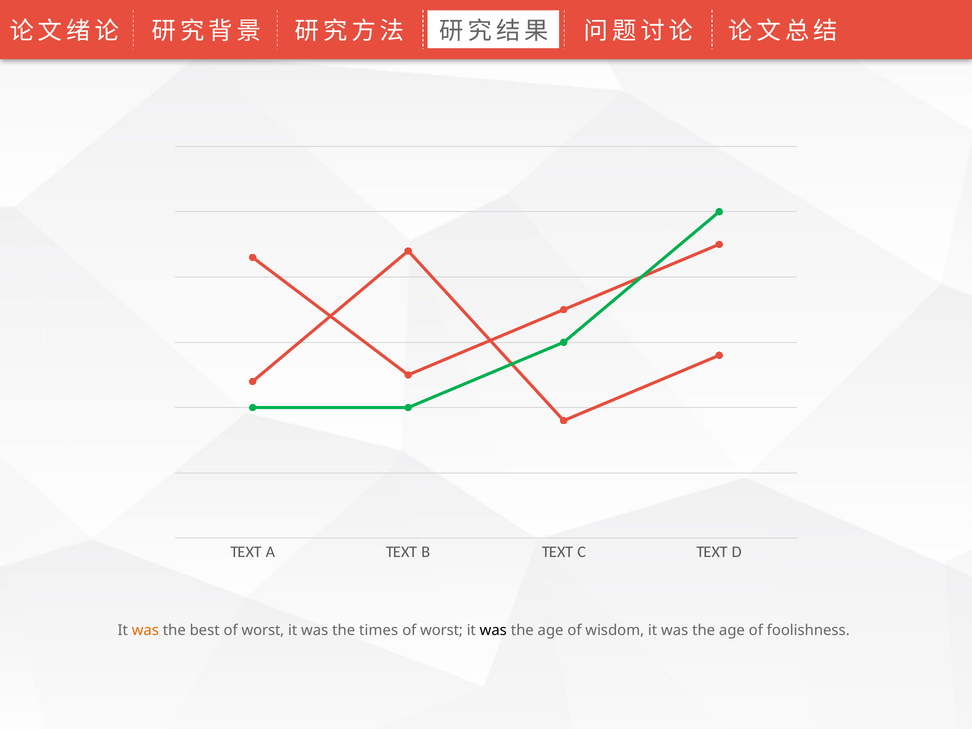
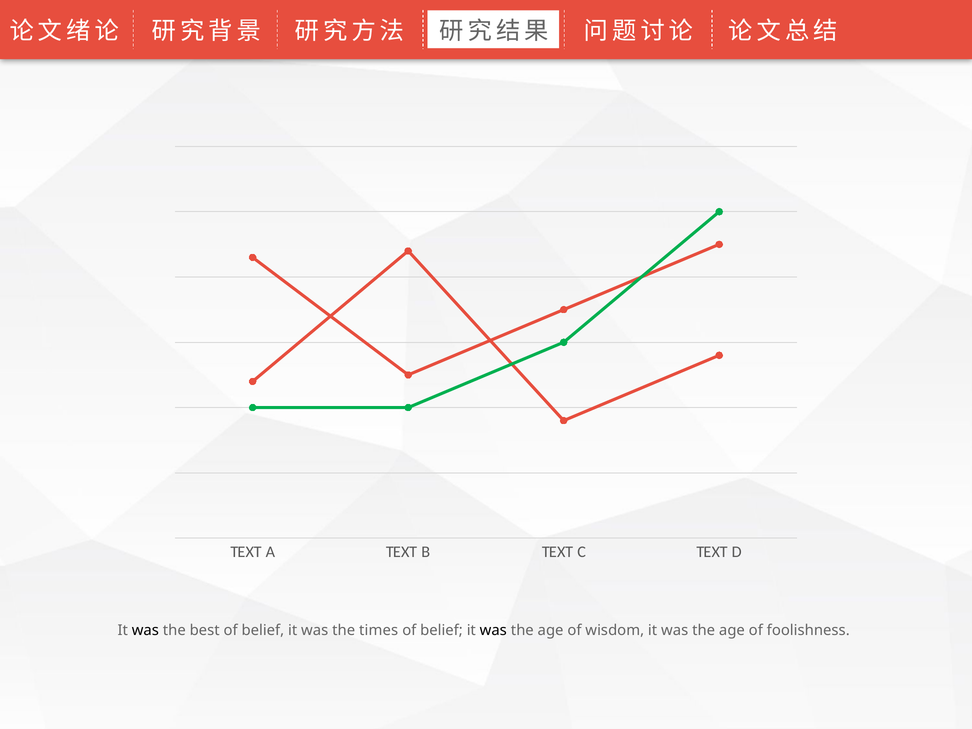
was colour: orange -> black (145, 630)
best of worst: worst -> belief (263, 630)
worst: worst -> belief (442, 630)
